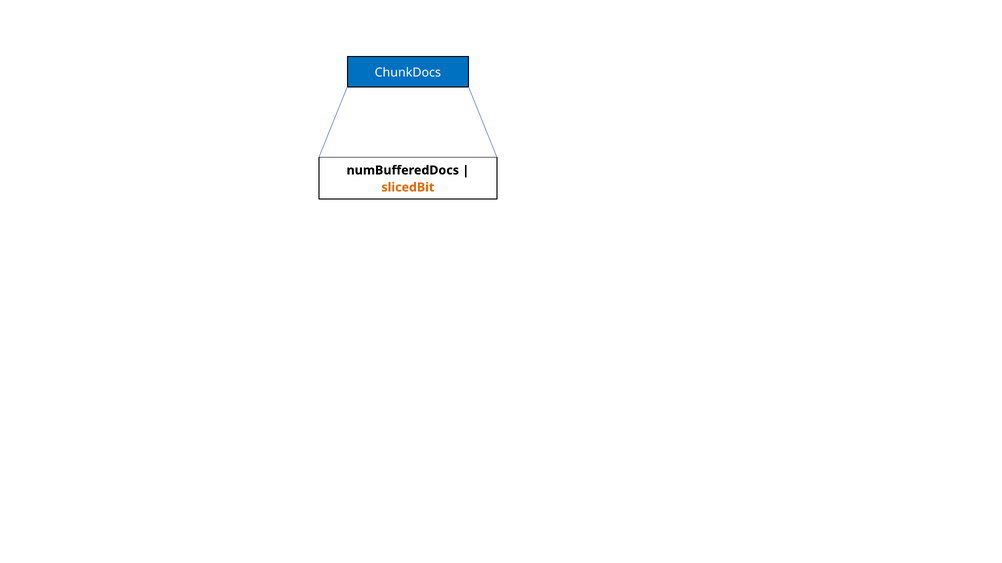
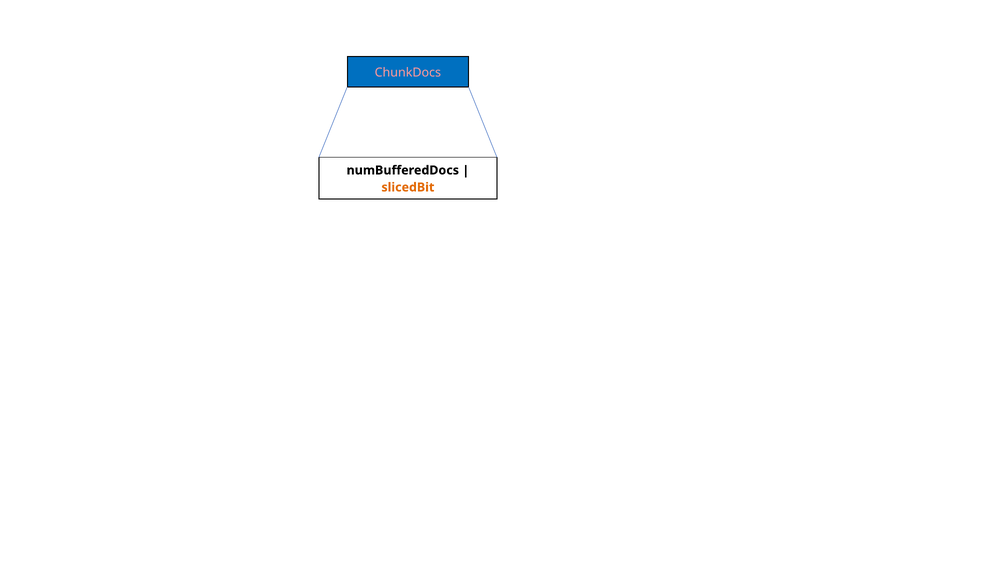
ChunkDocs colour: white -> pink (408, 72)
